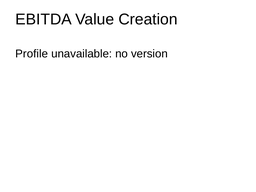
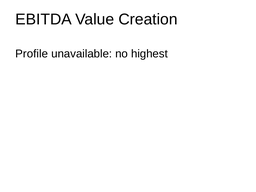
version: version -> highest (149, 54)
